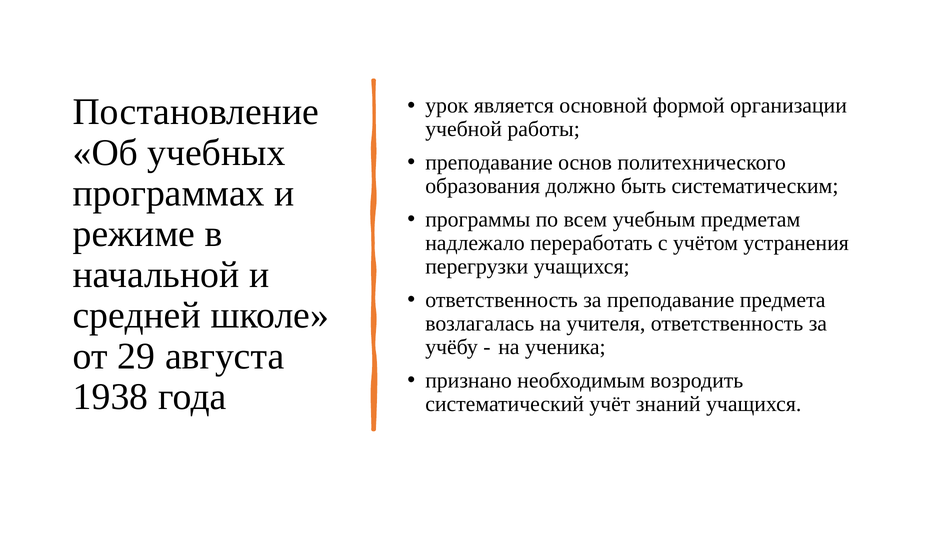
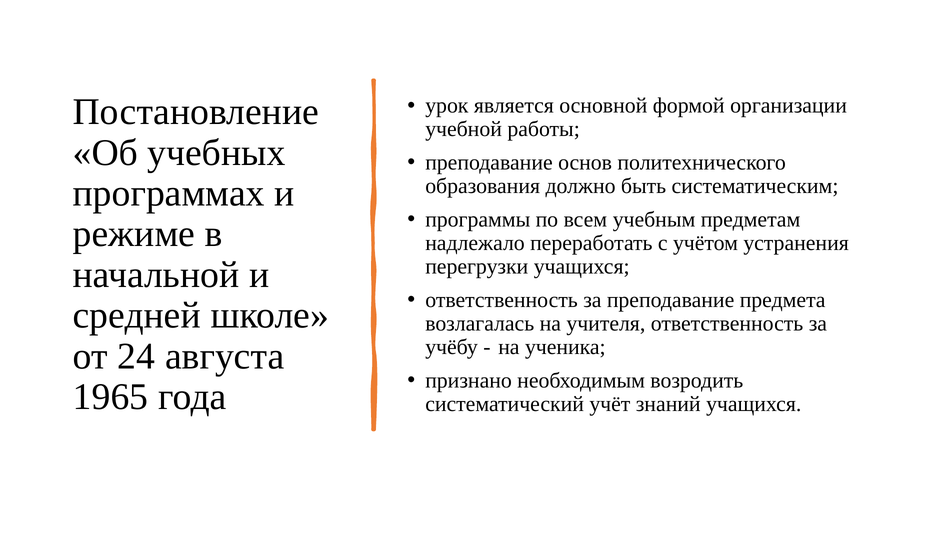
29: 29 -> 24 (136, 356)
1938: 1938 -> 1965 (111, 397)
